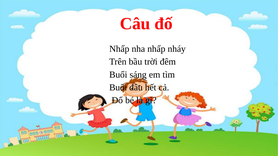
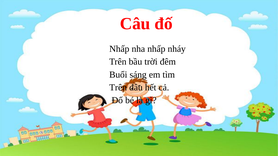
Buổi: Buổi -> Trên (118, 88)
